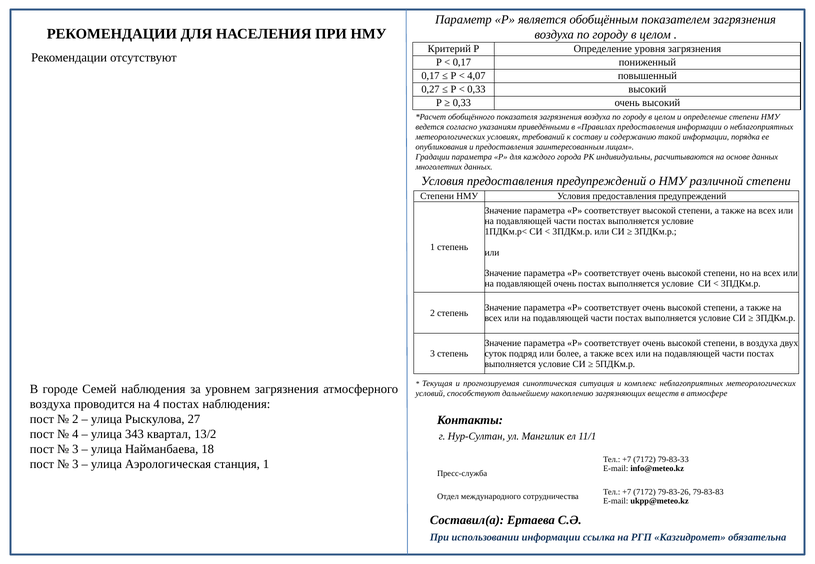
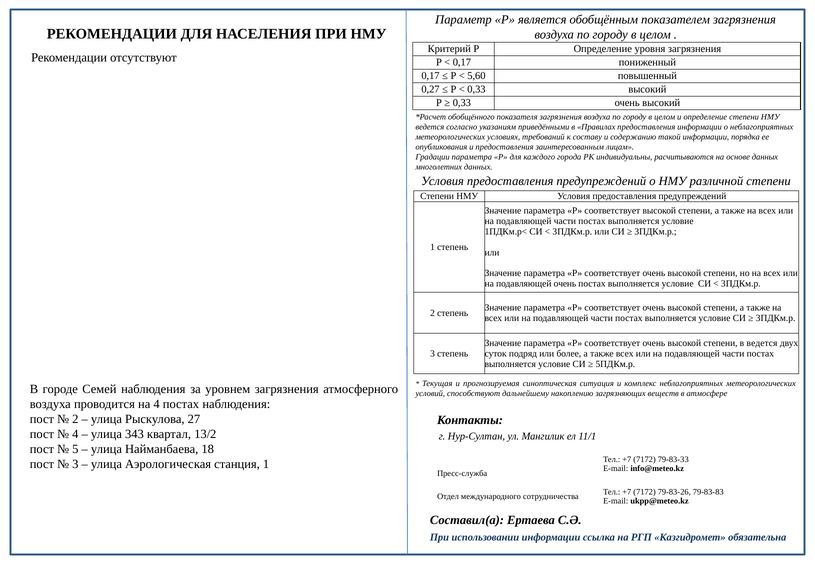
4,07: 4,07 -> 5,60 (476, 76)
в воздуха: воздуха -> ведется (762, 343)
3: 3 -> 5 (75, 449)
